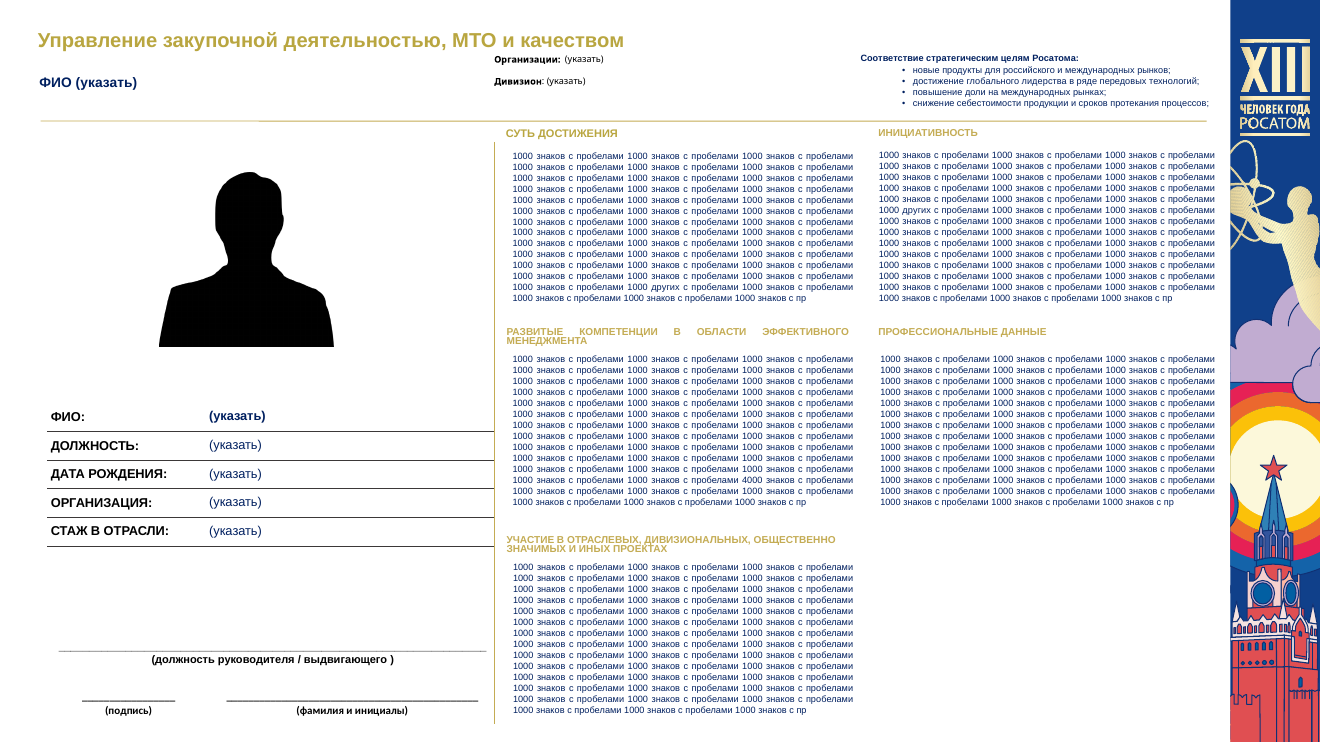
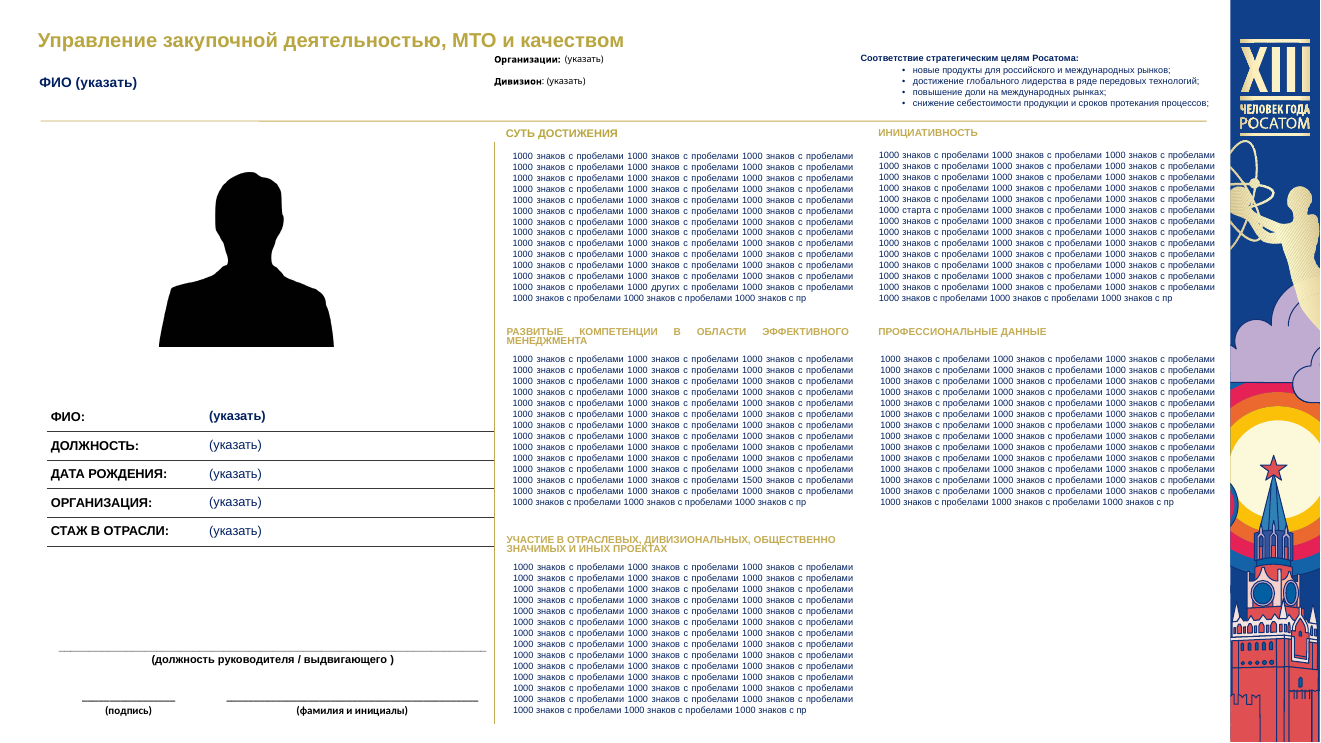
других: других -> старта (917, 210)
4000: 4000 -> 1500 (752, 480)
